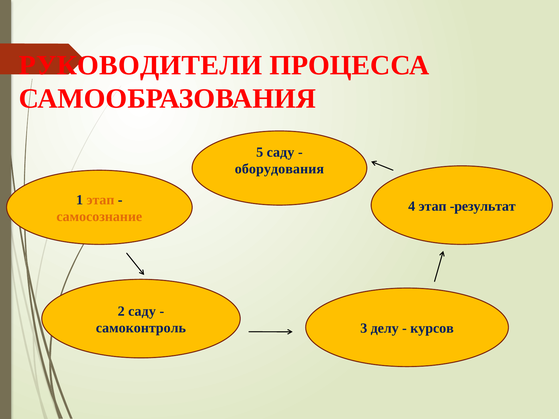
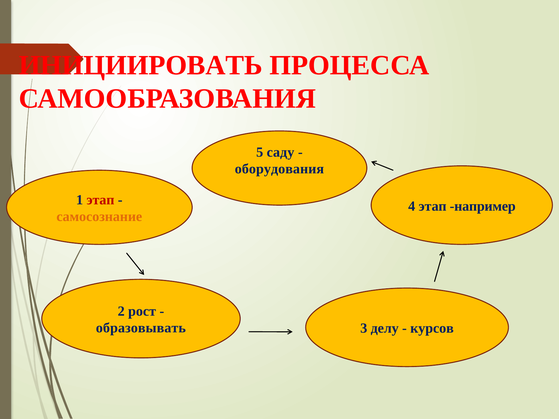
РУКОВОДИТЕЛИ: РУКОВОДИТЕЛИ -> ИНИЦИИРОВАТЬ (141, 65)
этап colour: orange -> red (100, 200)
результат: результат -> например (483, 206)
2 саду: саду -> рост (142, 311)
самоконтроль: самоконтроль -> образовывать (141, 328)
